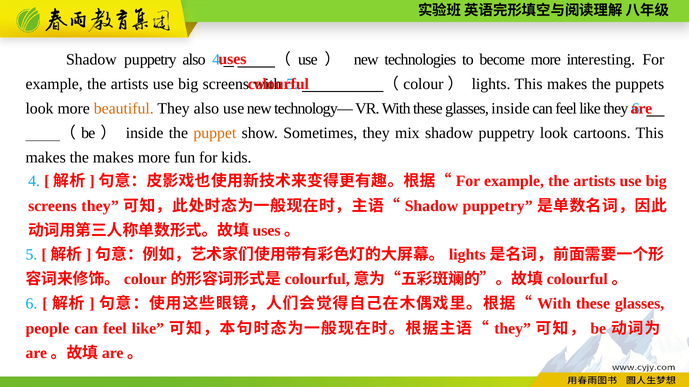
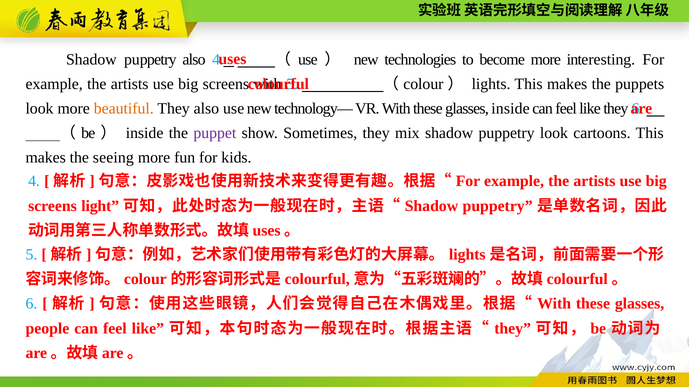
puppet colour: orange -> purple (215, 133)
the makes: makes -> seeing (113, 158)
screens they: they -> light (100, 206)
